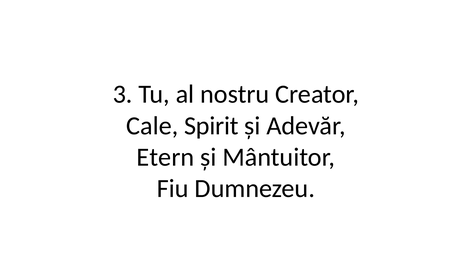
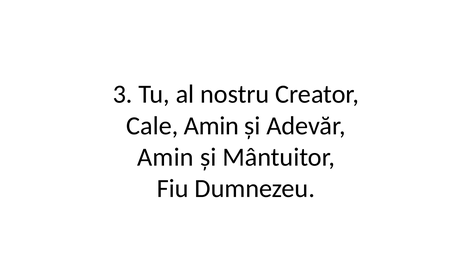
Cale Spirit: Spirit -> Amin (211, 126)
Etern: Etern -> Amin (165, 157)
